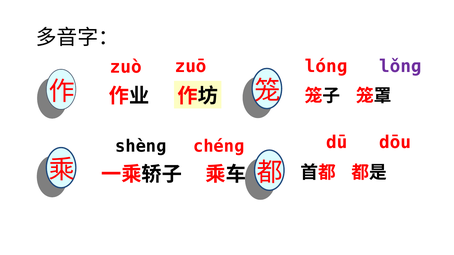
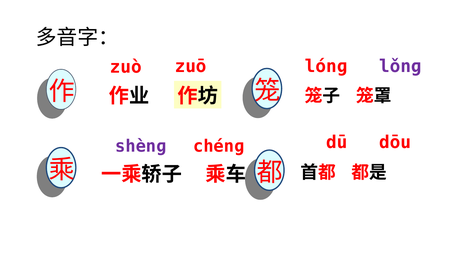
shènɡ colour: black -> purple (141, 146)
